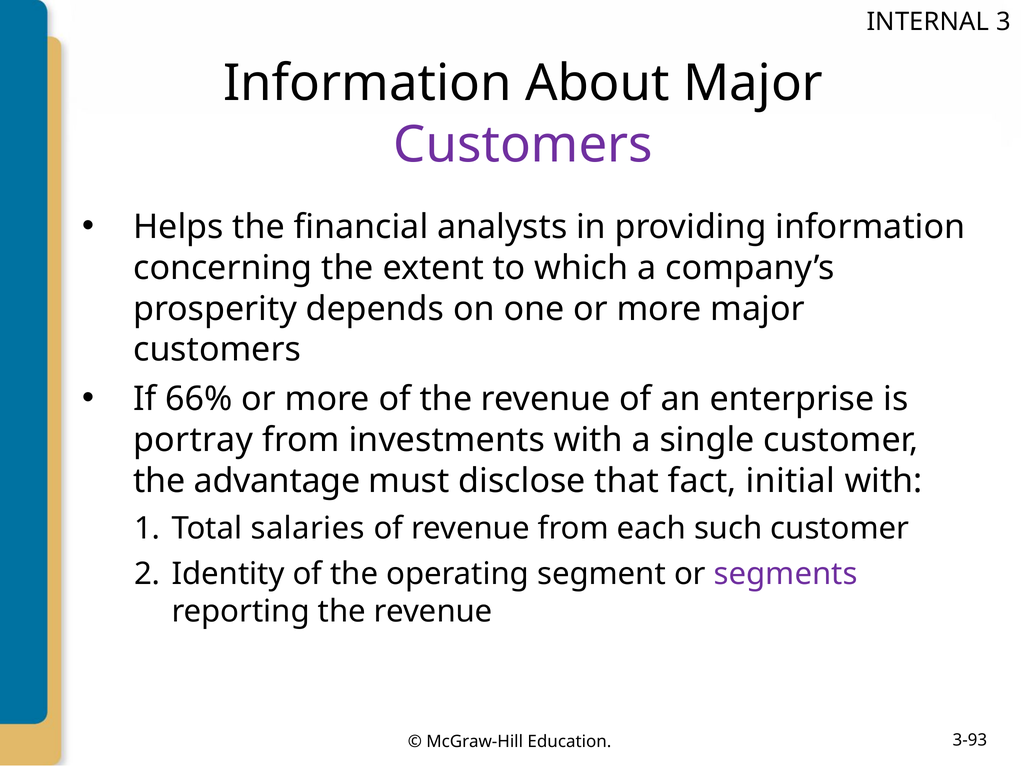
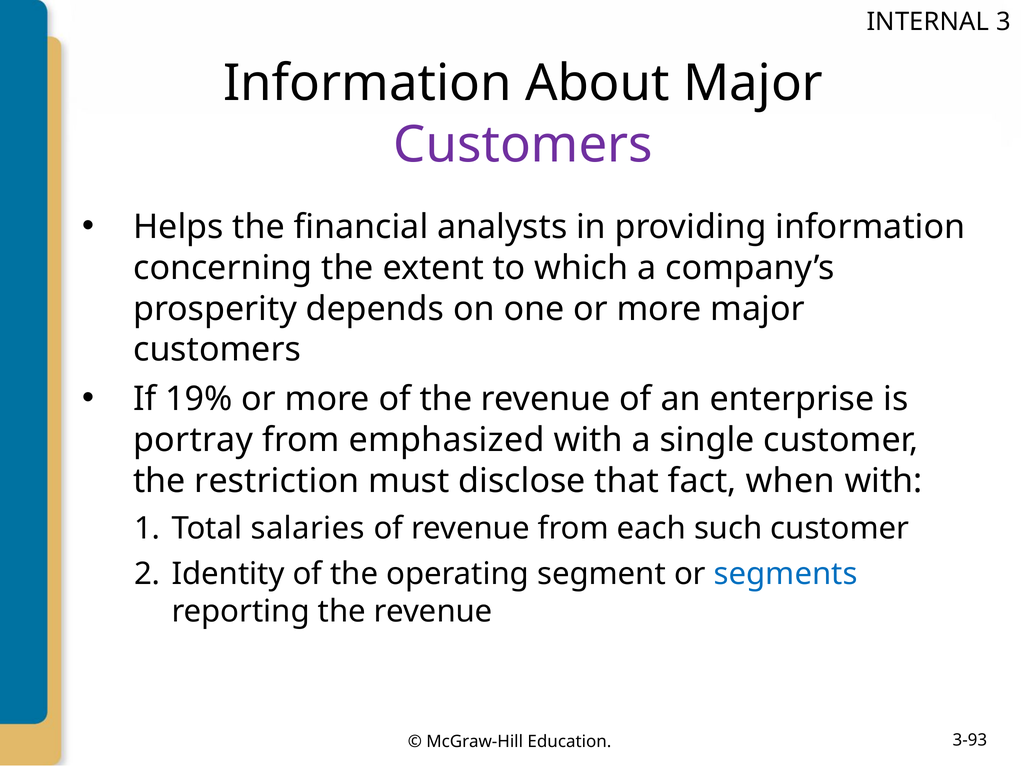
66%: 66% -> 19% (199, 399)
investments: investments -> emphasized (447, 440)
advantage: advantage -> restriction (277, 481)
initial: initial -> when (790, 481)
segments colour: purple -> blue (786, 574)
